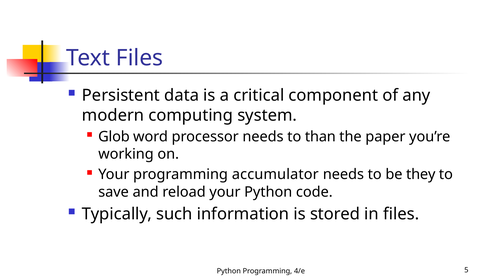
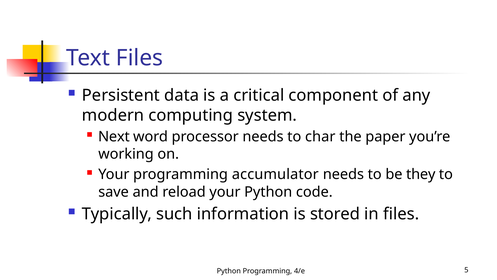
Glob: Glob -> Next (114, 137)
than: than -> char (320, 137)
